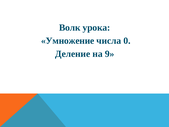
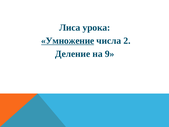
Волк: Волк -> Лиса (70, 27)
Умножение underline: none -> present (68, 41)
0: 0 -> 2 (127, 41)
